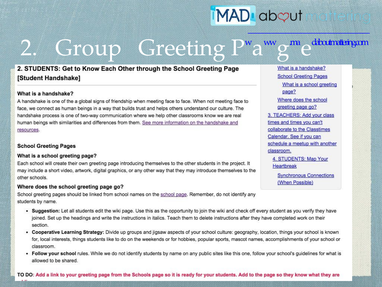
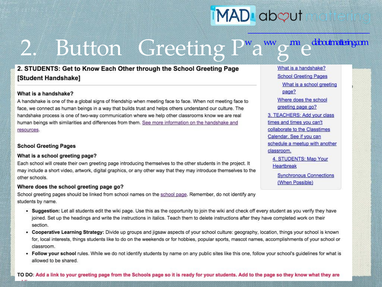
Group: Group -> Button (89, 48)
